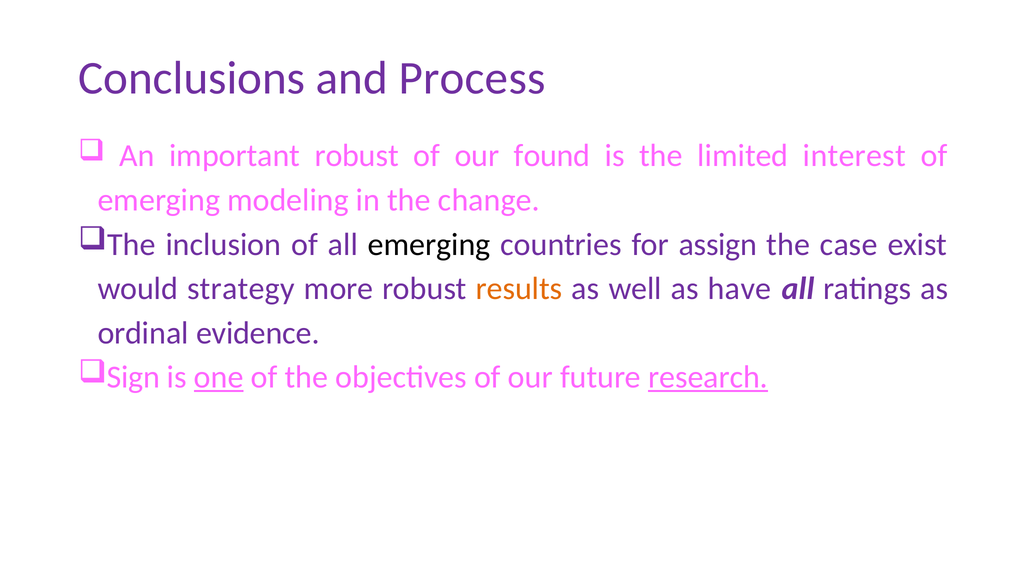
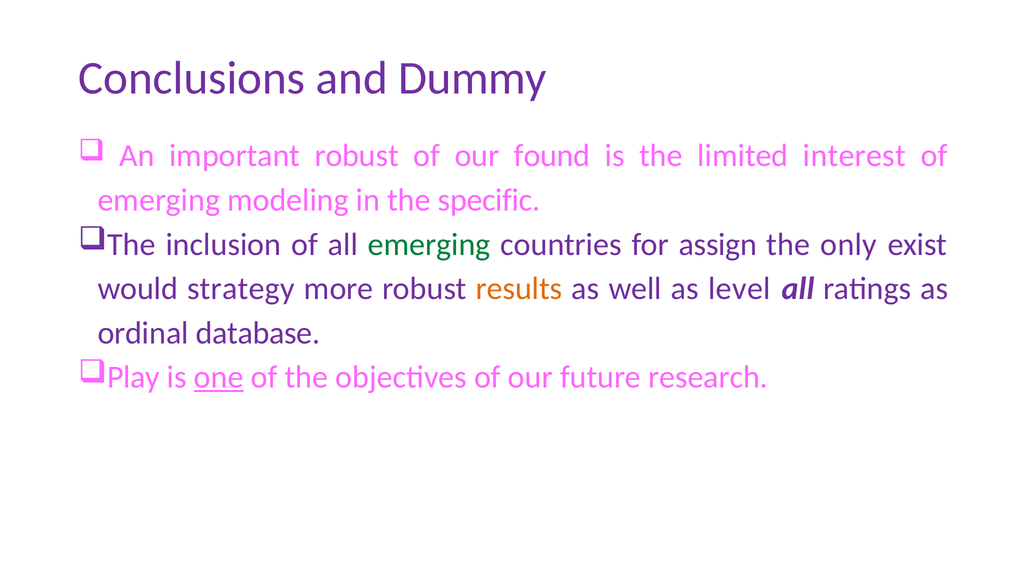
Process: Process -> Dummy (472, 78)
change: change -> specific (489, 200)
emerging colour: black -> green (429, 244)
case: case -> only (849, 244)
have: have -> level (739, 289)
evidence: evidence -> database (258, 333)
Sign: Sign -> Play (133, 377)
research underline: present -> none (708, 377)
